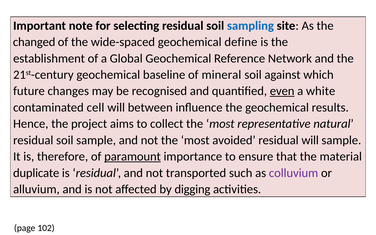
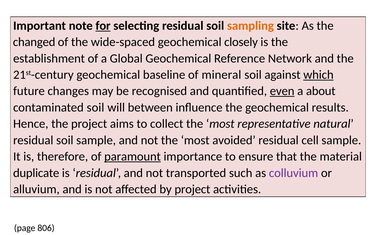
for underline: none -> present (103, 26)
sampling colour: blue -> orange (250, 26)
define: define -> closely (241, 42)
which underline: none -> present (318, 75)
white: white -> about (321, 91)
contaminated cell: cell -> soil (95, 107)
residual will: will -> cell (310, 140)
by digging: digging -> project (192, 189)
102: 102 -> 806 (46, 228)
